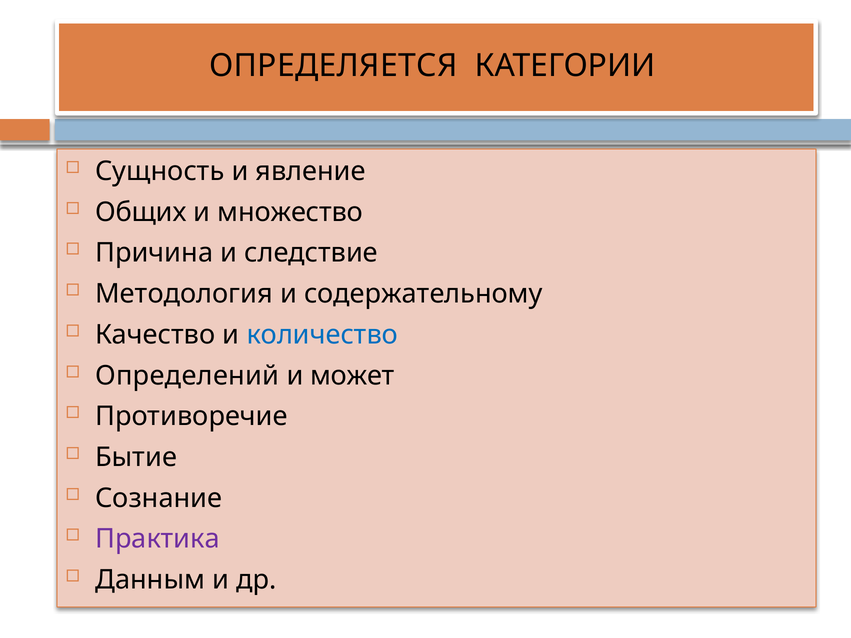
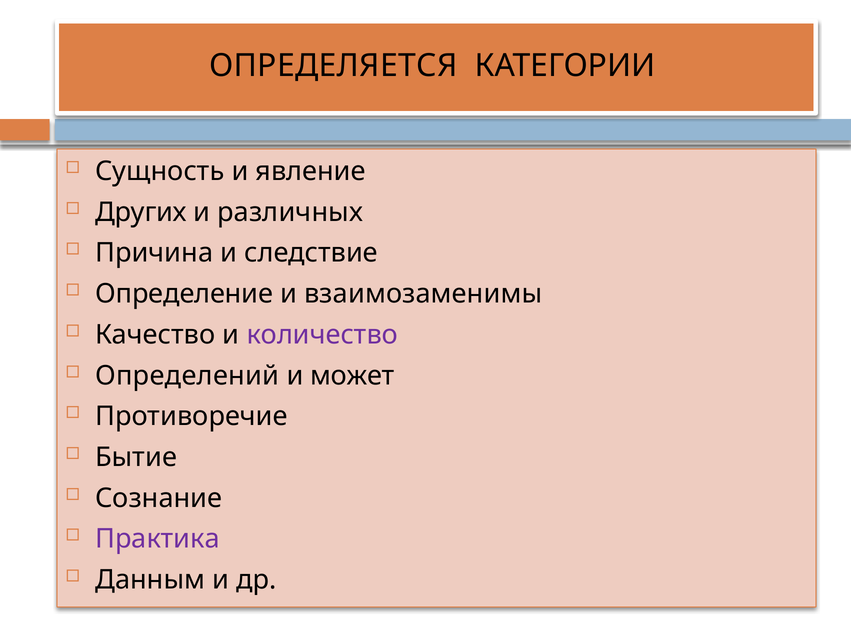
Общих: Общих -> Других (141, 212)
множество: множество -> различных (290, 212)
Методология: Методология -> Определение (184, 294)
содержательному: содержательному -> взаимозаменимы (423, 294)
количество colour: blue -> purple (322, 335)
